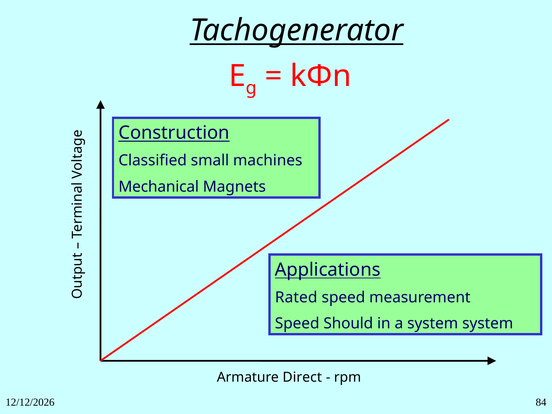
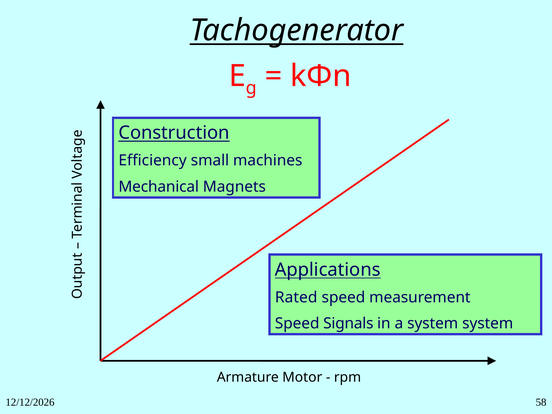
Classified: Classified -> Efficiency (153, 161)
Should: Should -> Signals (348, 323)
Direct: Direct -> Motor (302, 377)
84: 84 -> 58 (541, 402)
